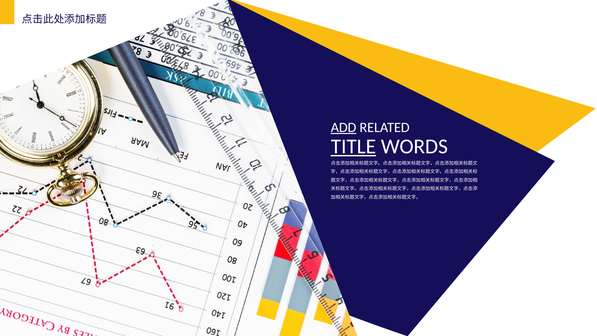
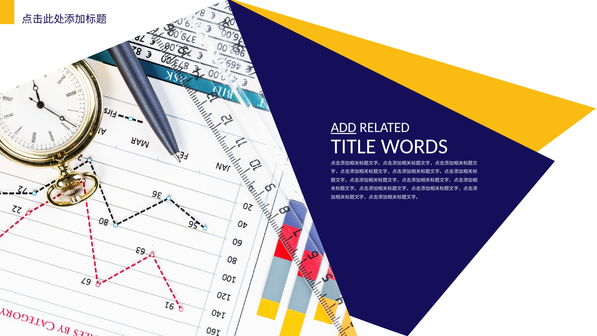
TITLE underline: present -> none (353, 146)
